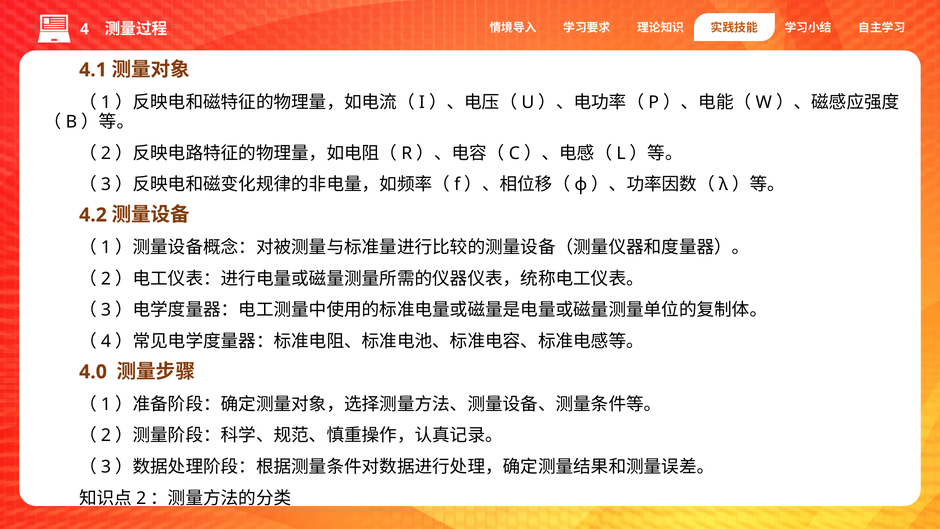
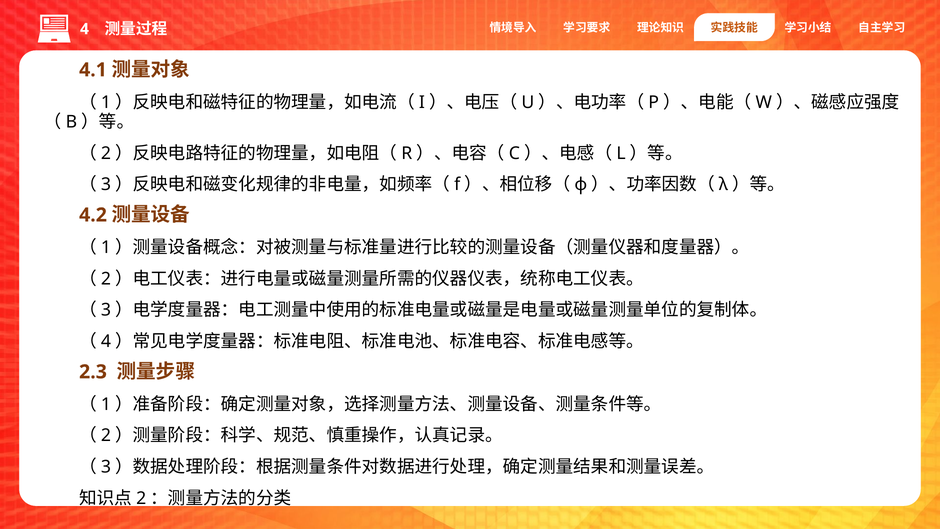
4.0: 4.0 -> 2.3 (93, 372)
